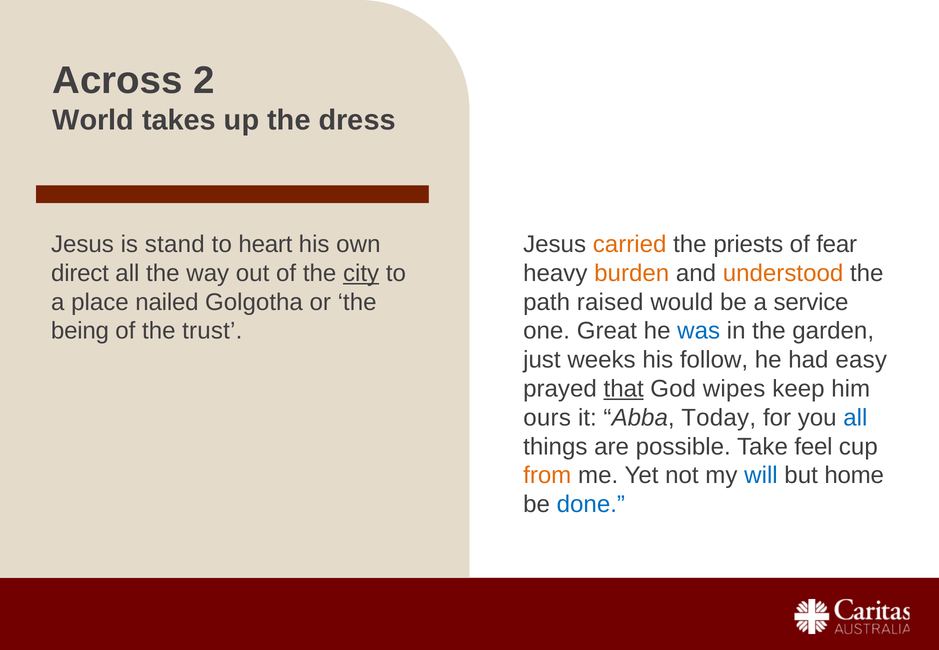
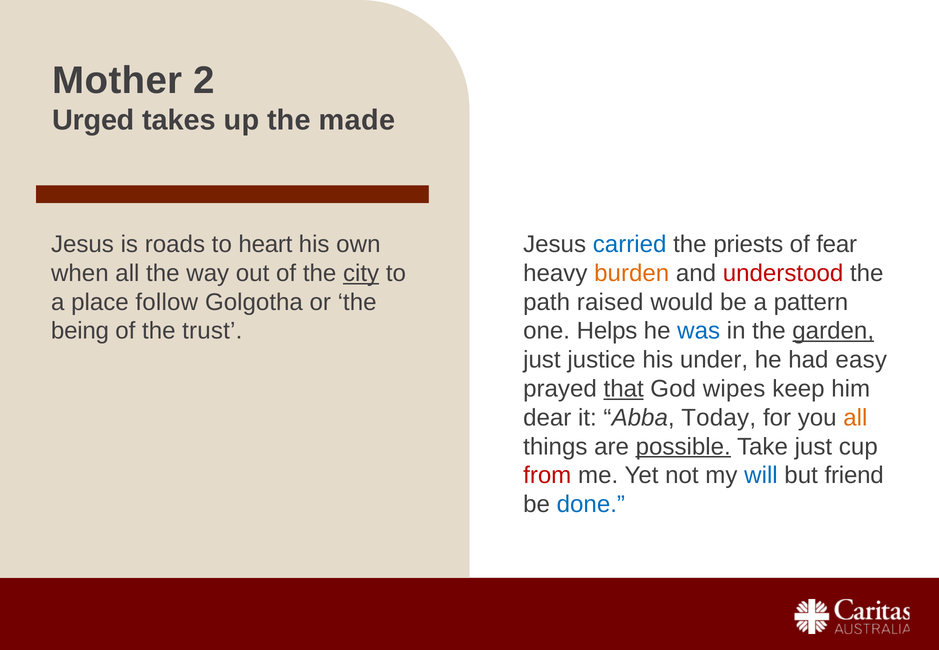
Across: Across -> Mother (117, 81)
World: World -> Urged (93, 120)
dress: dress -> made (357, 120)
stand: stand -> roads (175, 244)
carried colour: orange -> blue (630, 244)
direct: direct -> when (80, 273)
understood colour: orange -> red (783, 273)
nailed: nailed -> follow (167, 302)
service: service -> pattern (811, 302)
Great: Great -> Helps (607, 331)
garden underline: none -> present (833, 331)
weeks: weeks -> justice (602, 360)
follow: follow -> under (714, 360)
ours: ours -> dear (547, 418)
all colour: blue -> orange (855, 418)
possible underline: none -> present (683, 447)
Take feel: feel -> just (813, 447)
from colour: orange -> red (547, 476)
home: home -> friend (854, 476)
